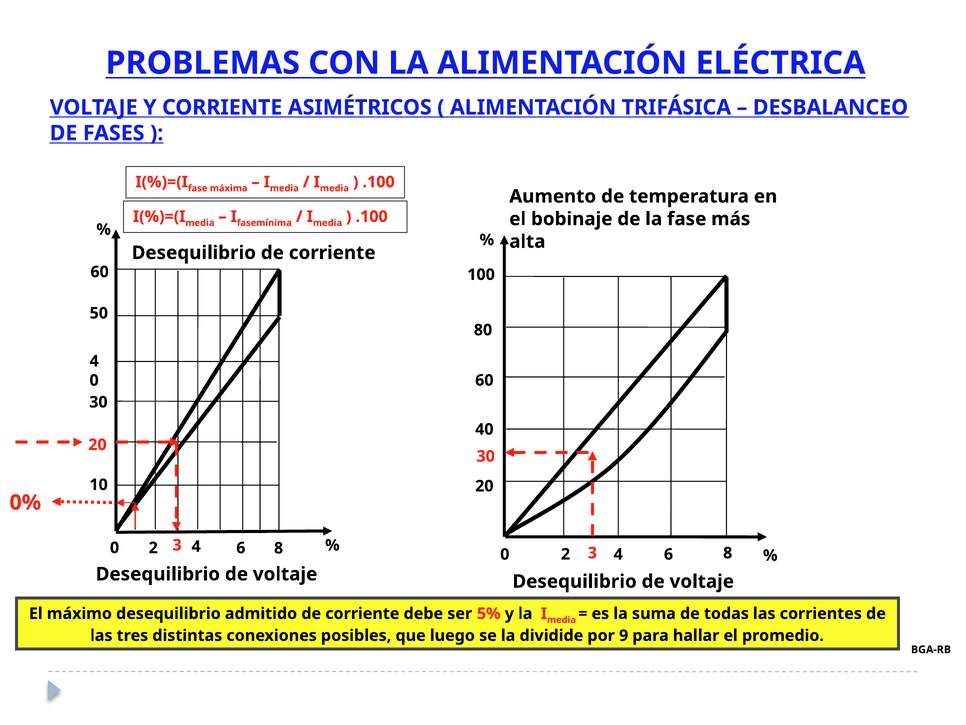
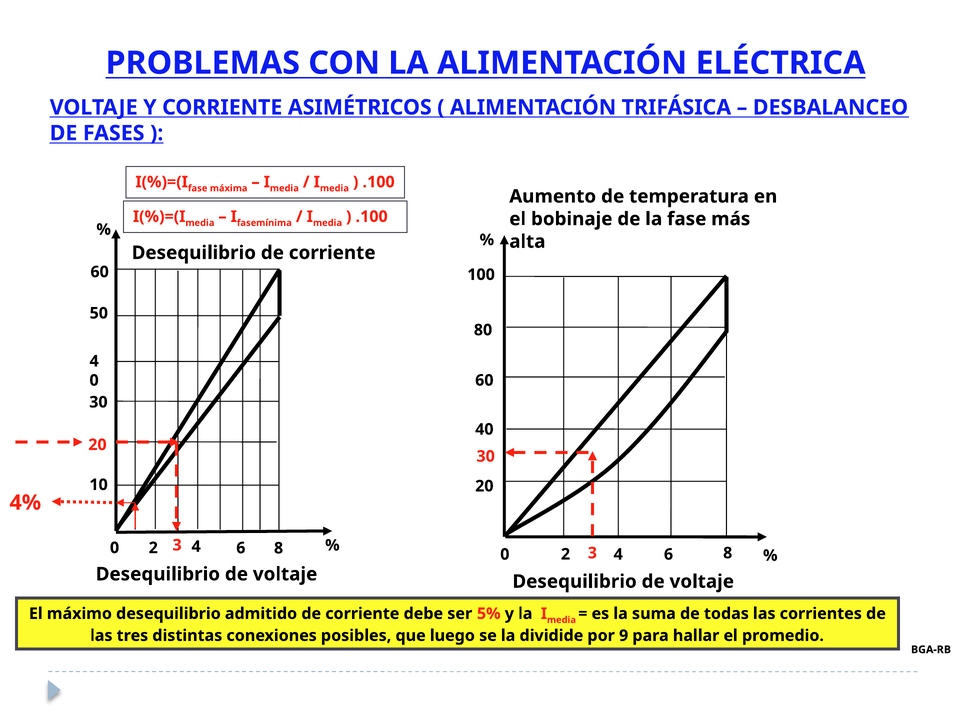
0%: 0% -> 4% (25, 502)
